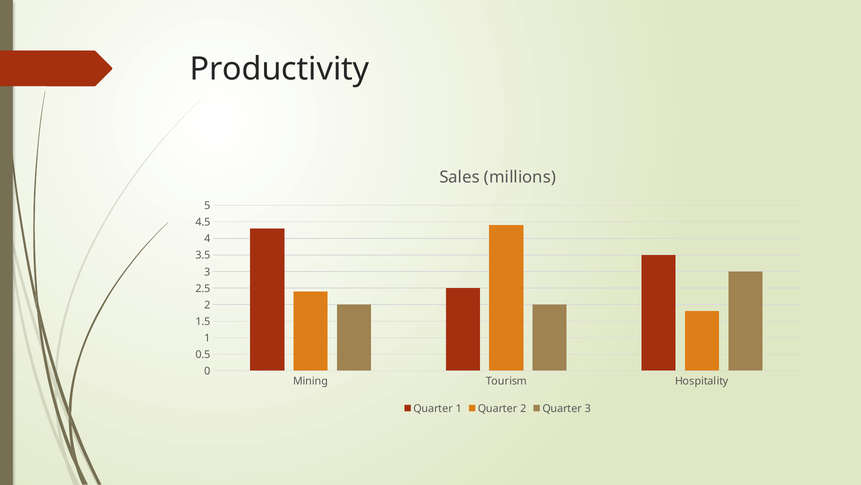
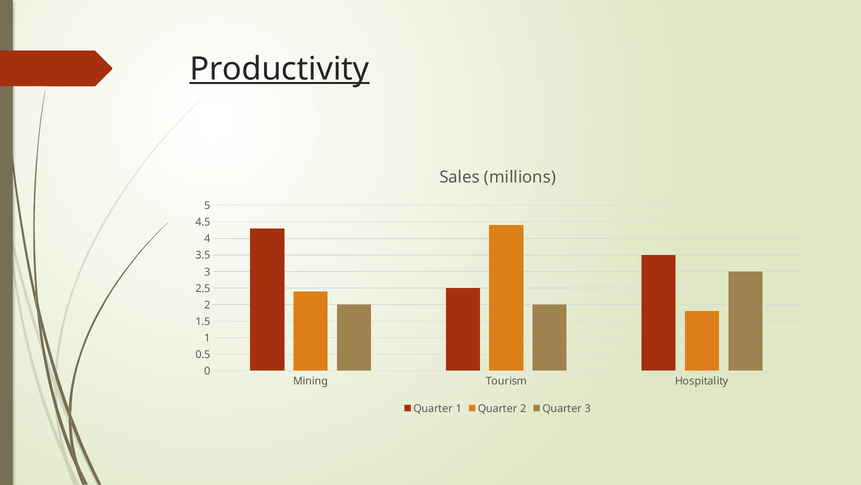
Productivity underline: none -> present (279, 69)
